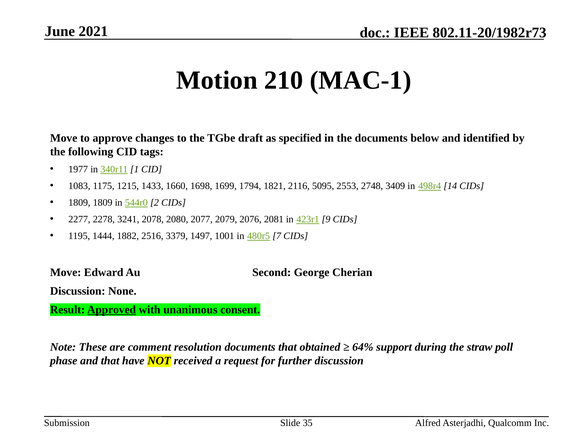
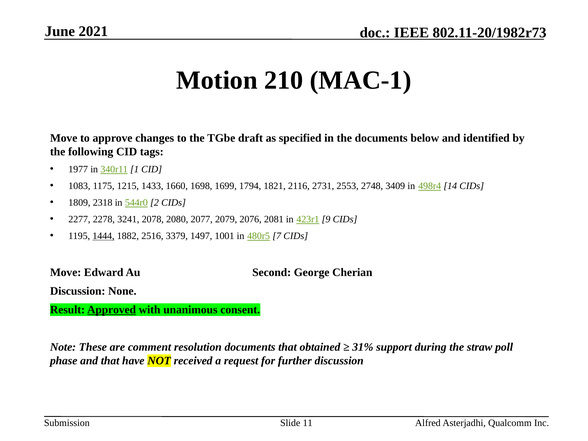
5095: 5095 -> 2731 (323, 186)
1809 1809: 1809 -> 2318 (103, 203)
1444 underline: none -> present (103, 236)
64%: 64% -> 31% (363, 347)
35: 35 -> 11 (308, 423)
